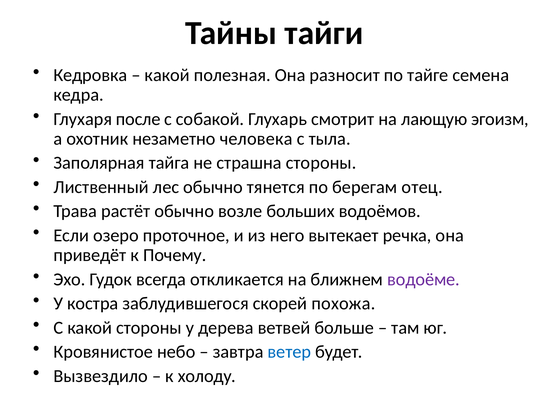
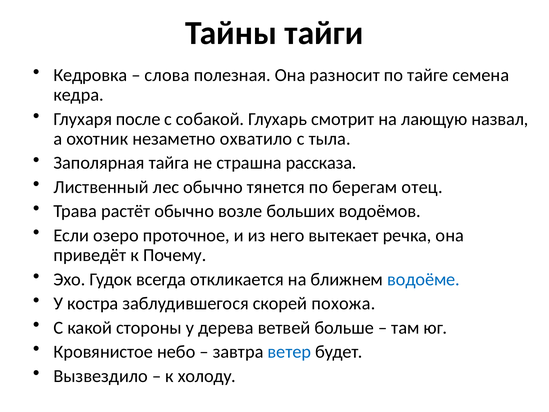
какой: какой -> слова (167, 75)
эгоизм: эгоизм -> назвал (500, 119)
человека: человека -> охватило (256, 139)
страшна стороны: стороны -> рассказа (321, 163)
водоёме colour: purple -> blue (424, 279)
